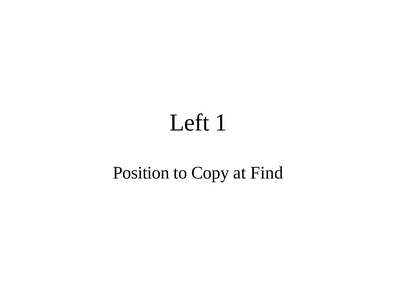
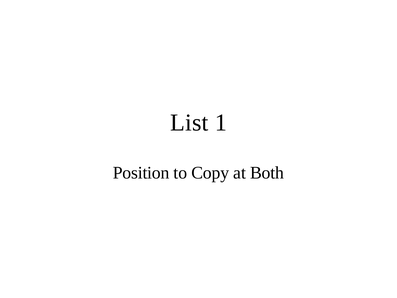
Left: Left -> List (189, 122)
Find: Find -> Both (267, 173)
